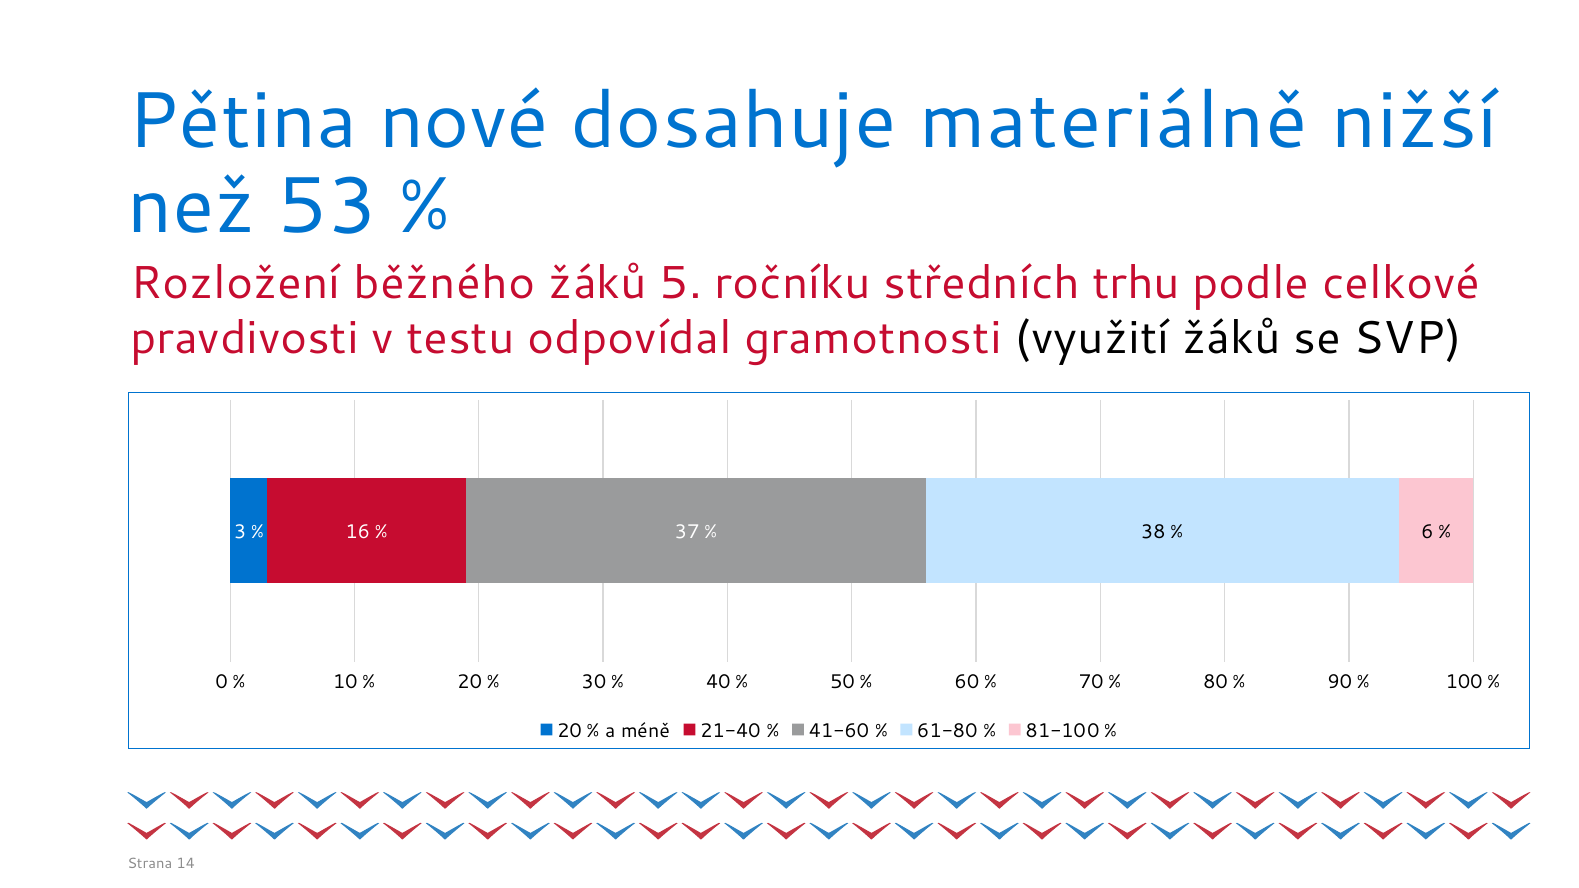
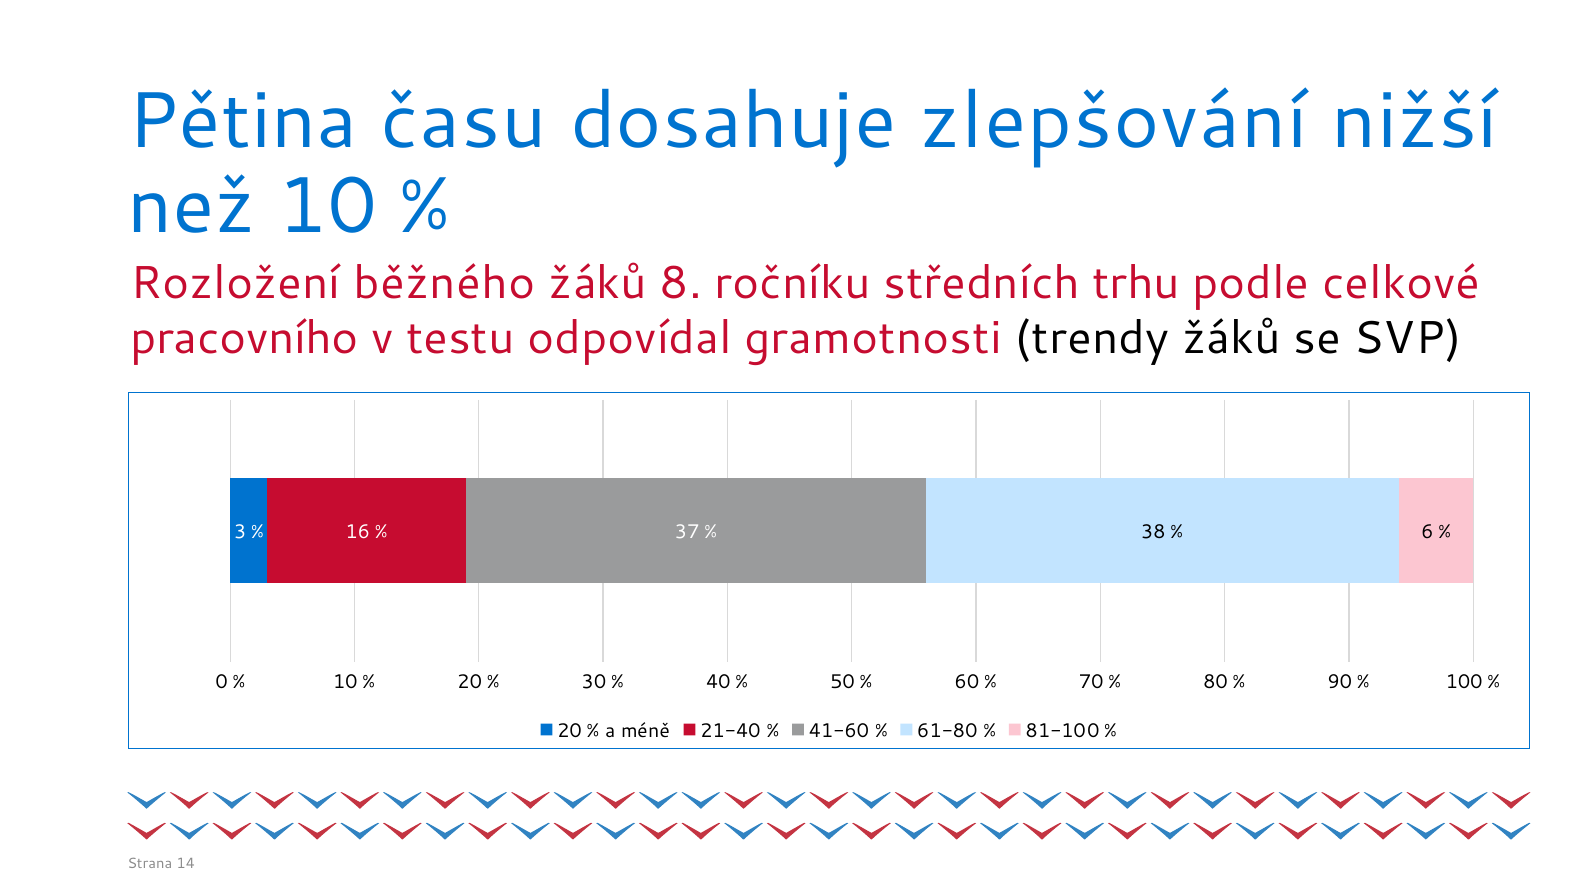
nové: nové -> času (464, 121)
materiálně: materiálně -> zlepšování (1114, 121)
než 53: 53 -> 10 (328, 207)
5: 5 -> 8 (681, 283)
pravdivosti: pravdivosti -> pracovního (245, 338)
využití: využití -> trendy (1092, 338)
